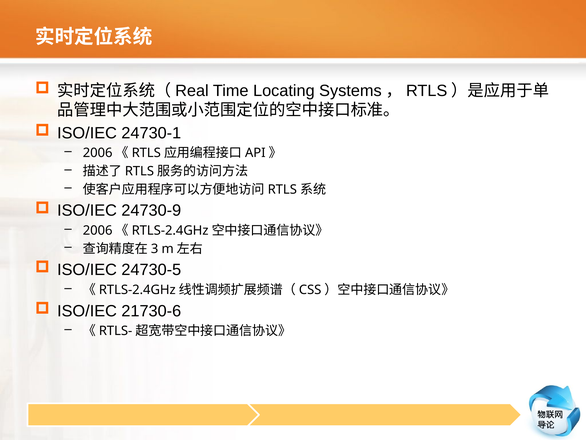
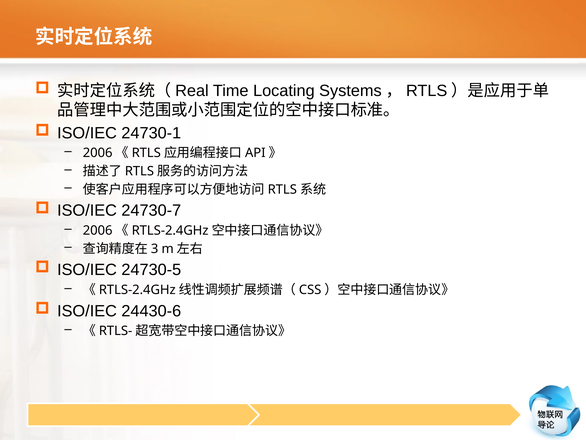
24730-9: 24730-9 -> 24730-7 (151, 210)
21730-6: 21730-6 -> 24430-6 (151, 311)
